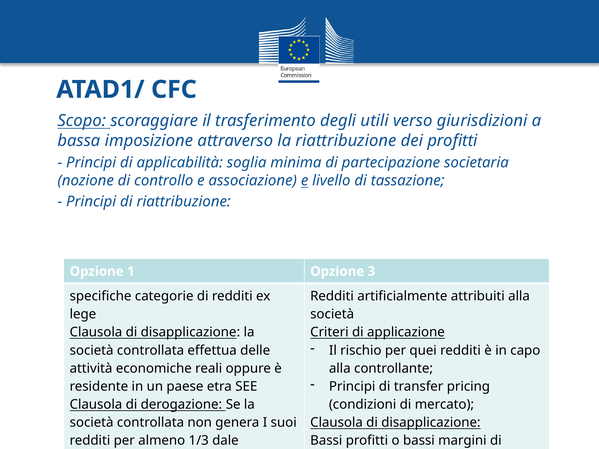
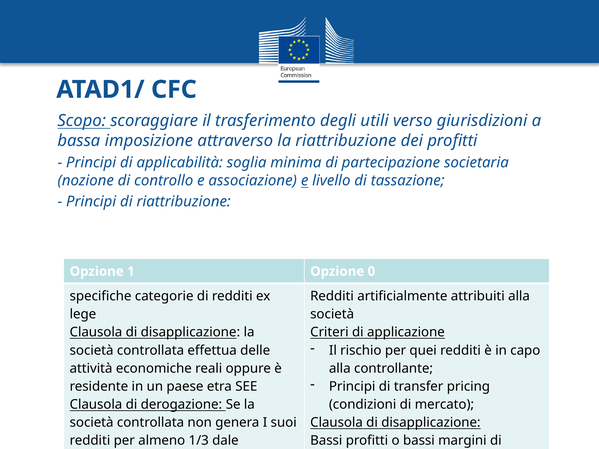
3: 3 -> 0 (371, 272)
